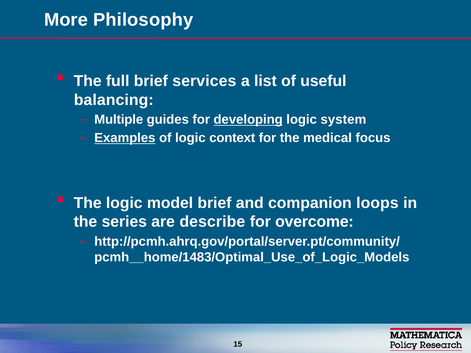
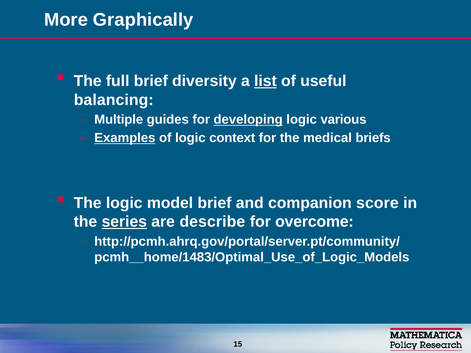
Philosophy: Philosophy -> Graphically (143, 20)
services: services -> diversity (204, 81)
list underline: none -> present (265, 81)
system: system -> various (343, 120)
focus: focus -> briefs (373, 138)
loops: loops -> score (377, 203)
series underline: none -> present (124, 222)
